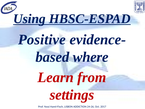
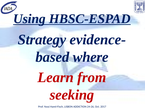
Positive: Positive -> Strategy (42, 39)
settings: settings -> seeking (72, 95)
